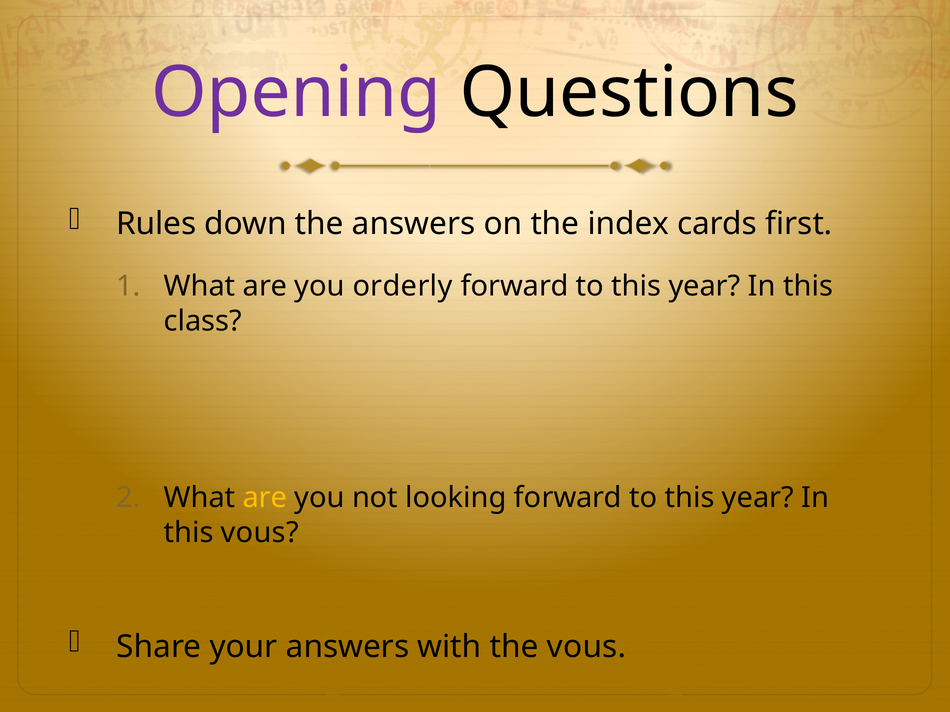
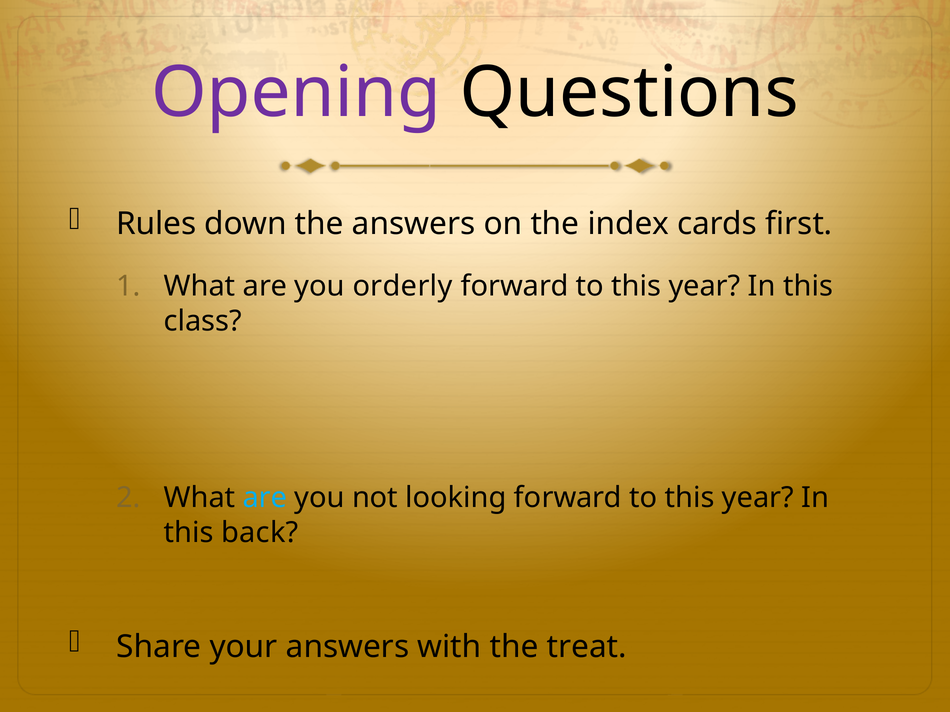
are colour: yellow -> light blue (265, 498)
this vous: vous -> back (260, 533)
the vous: vous -> treat (587, 647)
